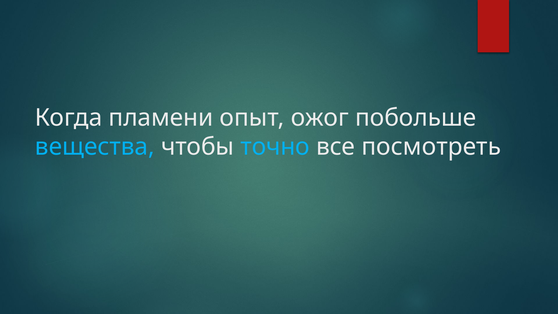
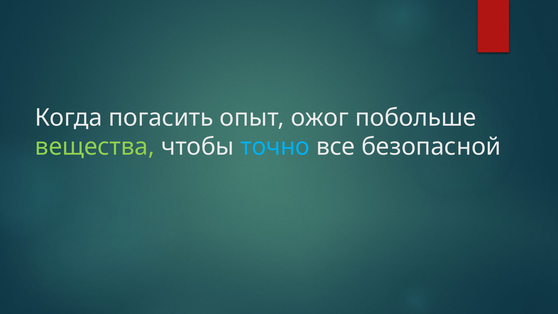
пламени: пламени -> погасить (161, 118)
вещества colour: light blue -> light green (95, 147)
посмотреть: посмотреть -> безопасной (431, 147)
